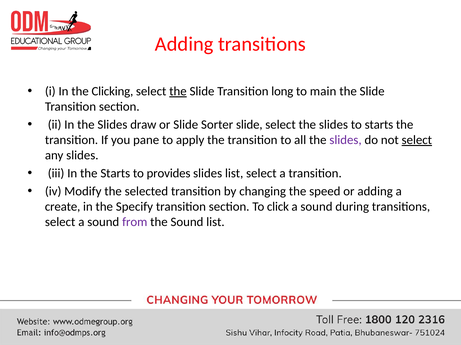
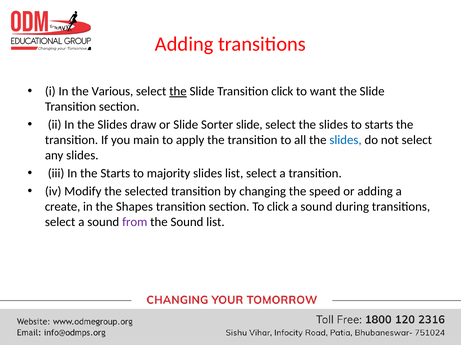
Clicking: Clicking -> Various (112, 92)
Transition long: long -> click (282, 92)
main: main -> want (323, 92)
pane: pane -> main (146, 140)
slides colour: purple -> blue (346, 140)
select underline: present -> none (417, 140)
provides: provides -> majority (169, 174)
Specify: Specify -> Shapes (134, 207)
